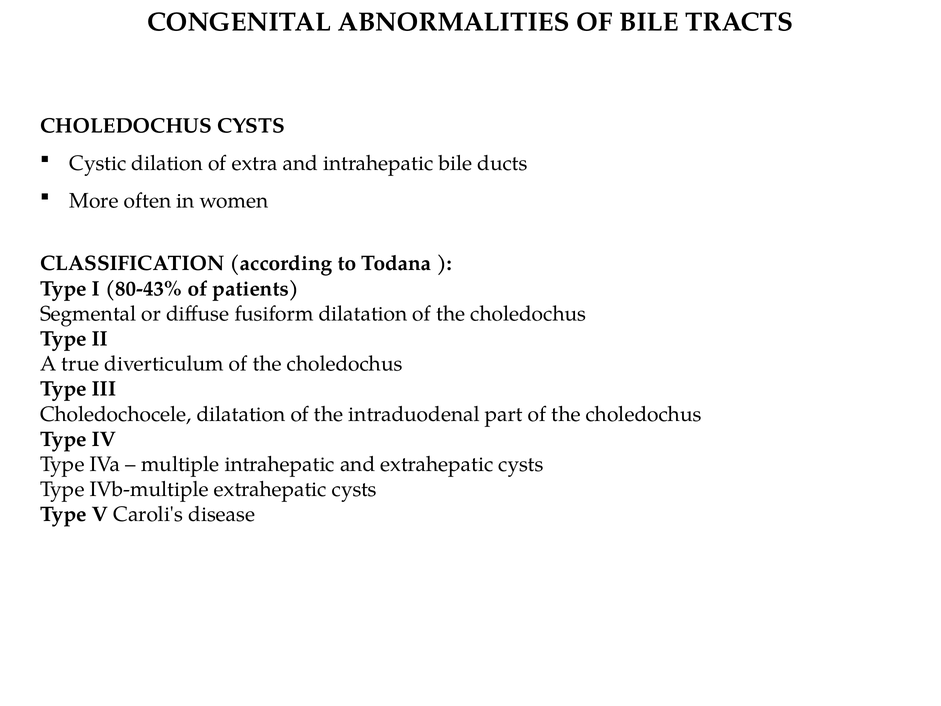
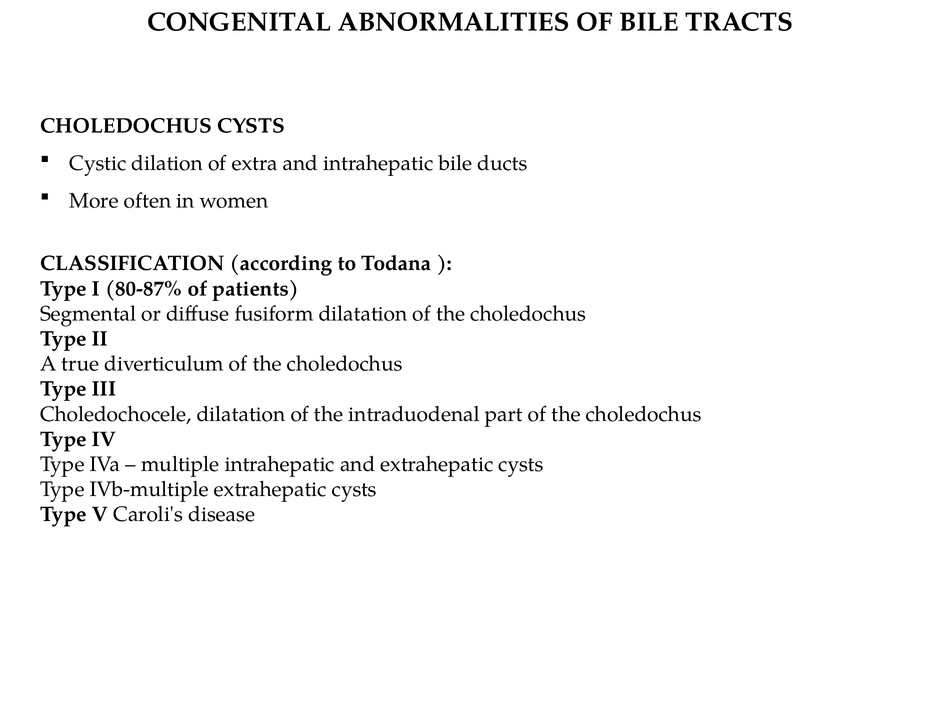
80-43%: 80-43% -> 80-87% (144, 289)
